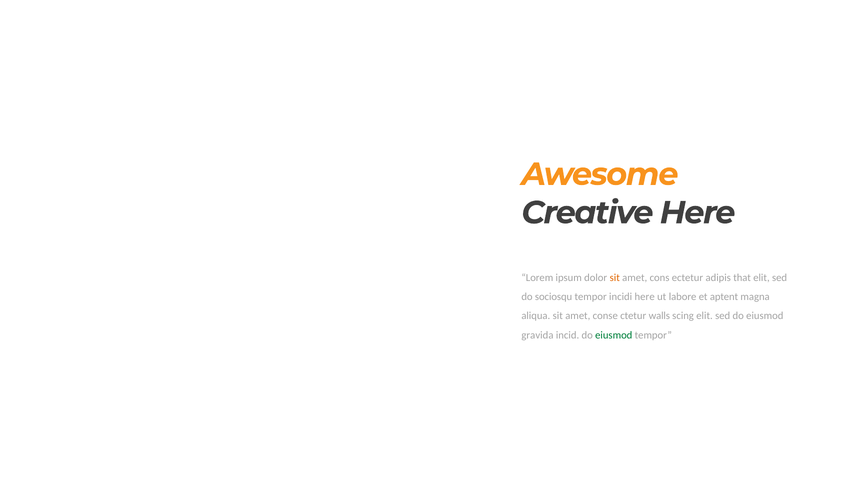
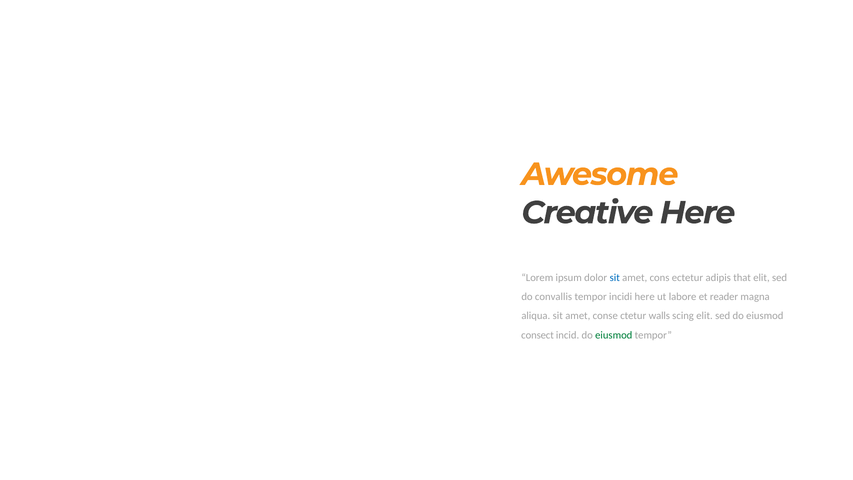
sit colour: orange -> blue (615, 277)
sociosqu: sociosqu -> convallis (554, 297)
aptent: aptent -> reader (724, 297)
gravida: gravida -> consect (538, 335)
